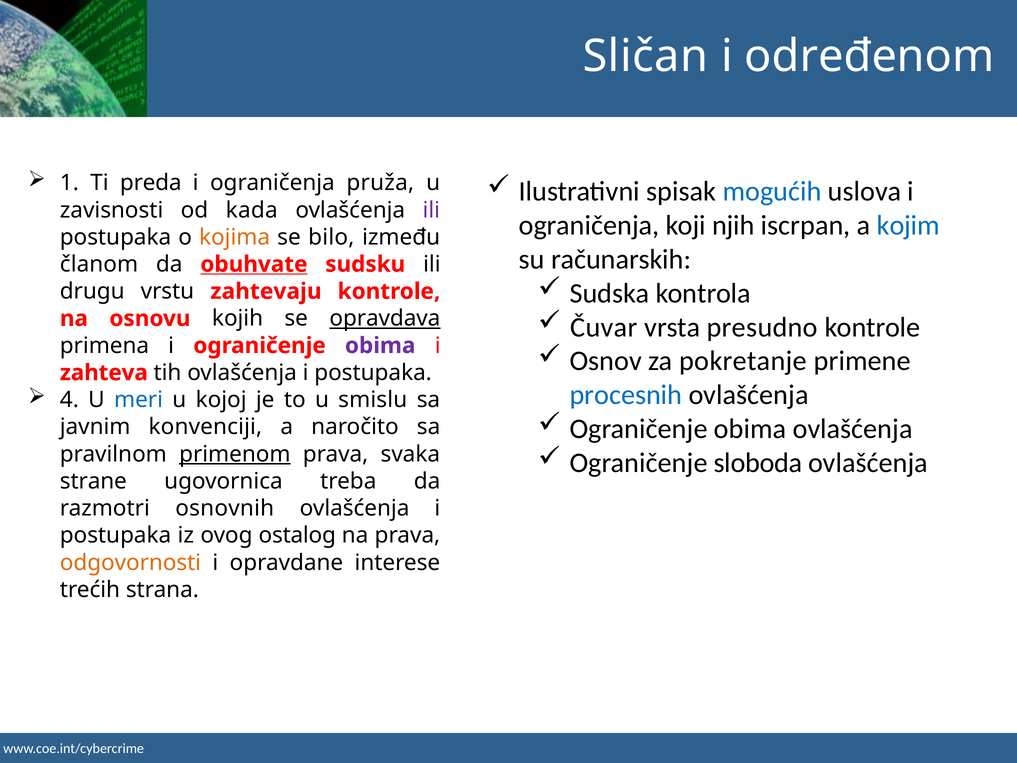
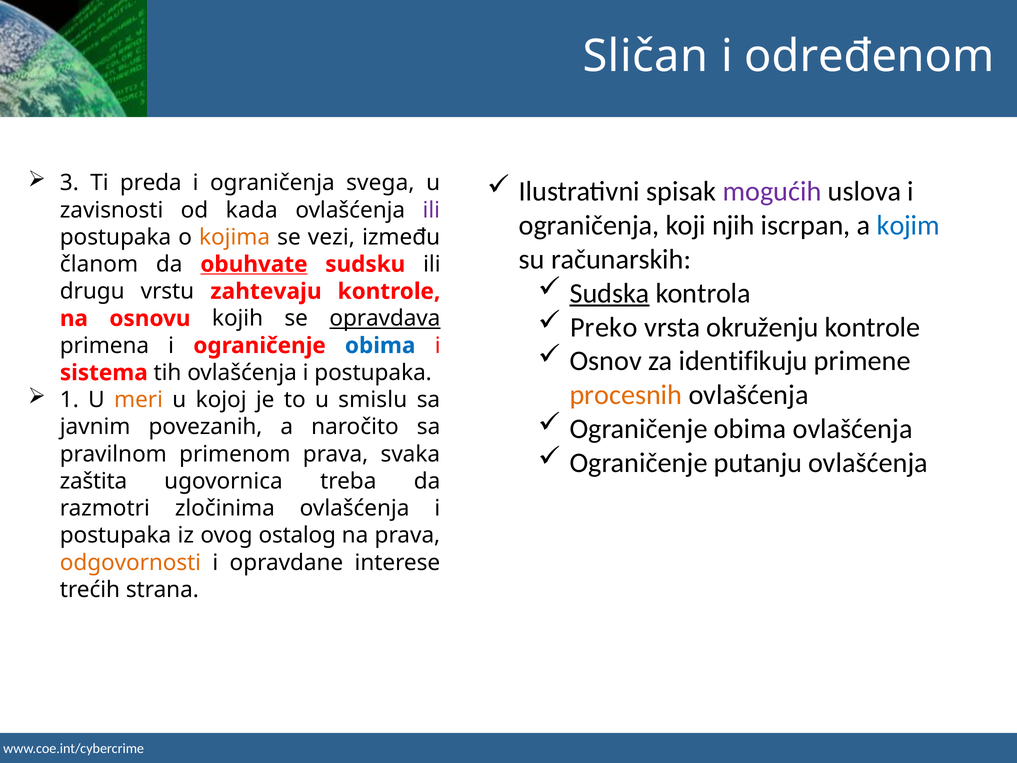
1: 1 -> 3 (69, 183)
pruža: pruža -> svega (380, 183)
mogućih colour: blue -> purple (772, 191)
bilo: bilo -> vezi (331, 237)
Sudska underline: none -> present (610, 293)
Čuvar: Čuvar -> Preko (604, 327)
presudno: presudno -> okruženju (762, 327)
obima colour: purple -> blue (380, 346)
pokretanje: pokretanje -> identifikuju (743, 361)
zahteva: zahteva -> sistema (104, 373)
procesnih colour: blue -> orange (626, 395)
4: 4 -> 1 (69, 400)
meri colour: blue -> orange (139, 400)
konvenciji: konvenciji -> povezanih (205, 427)
primenom underline: present -> none (235, 454)
sloboda: sloboda -> putanju (758, 463)
strane: strane -> zaštita (93, 481)
osnovnih: osnovnih -> zločinima (225, 508)
